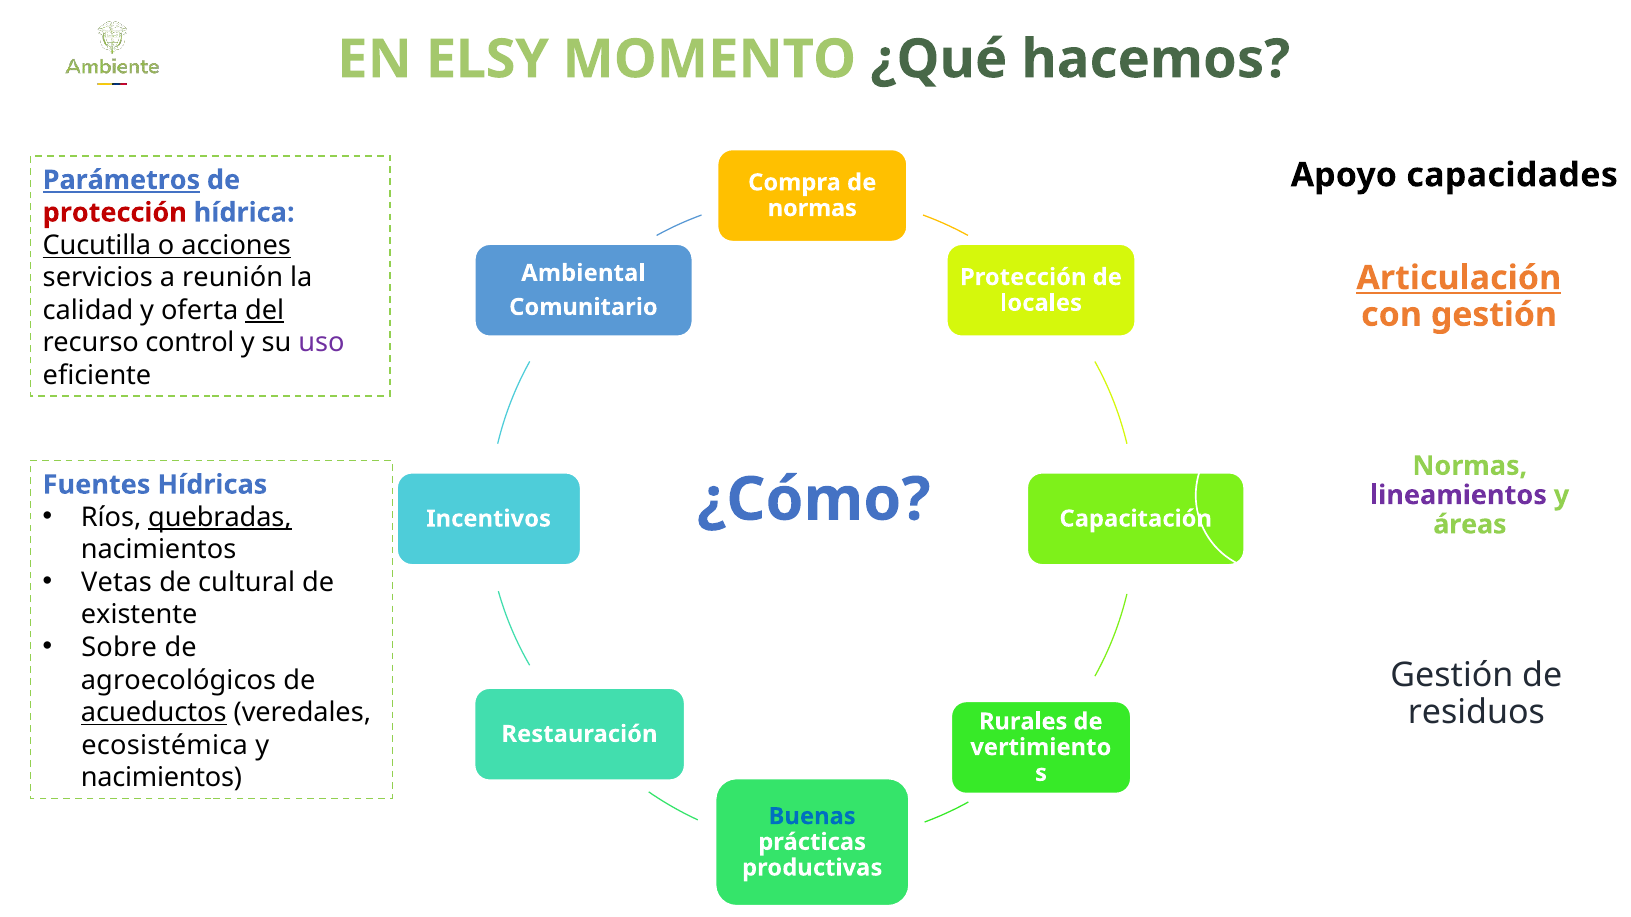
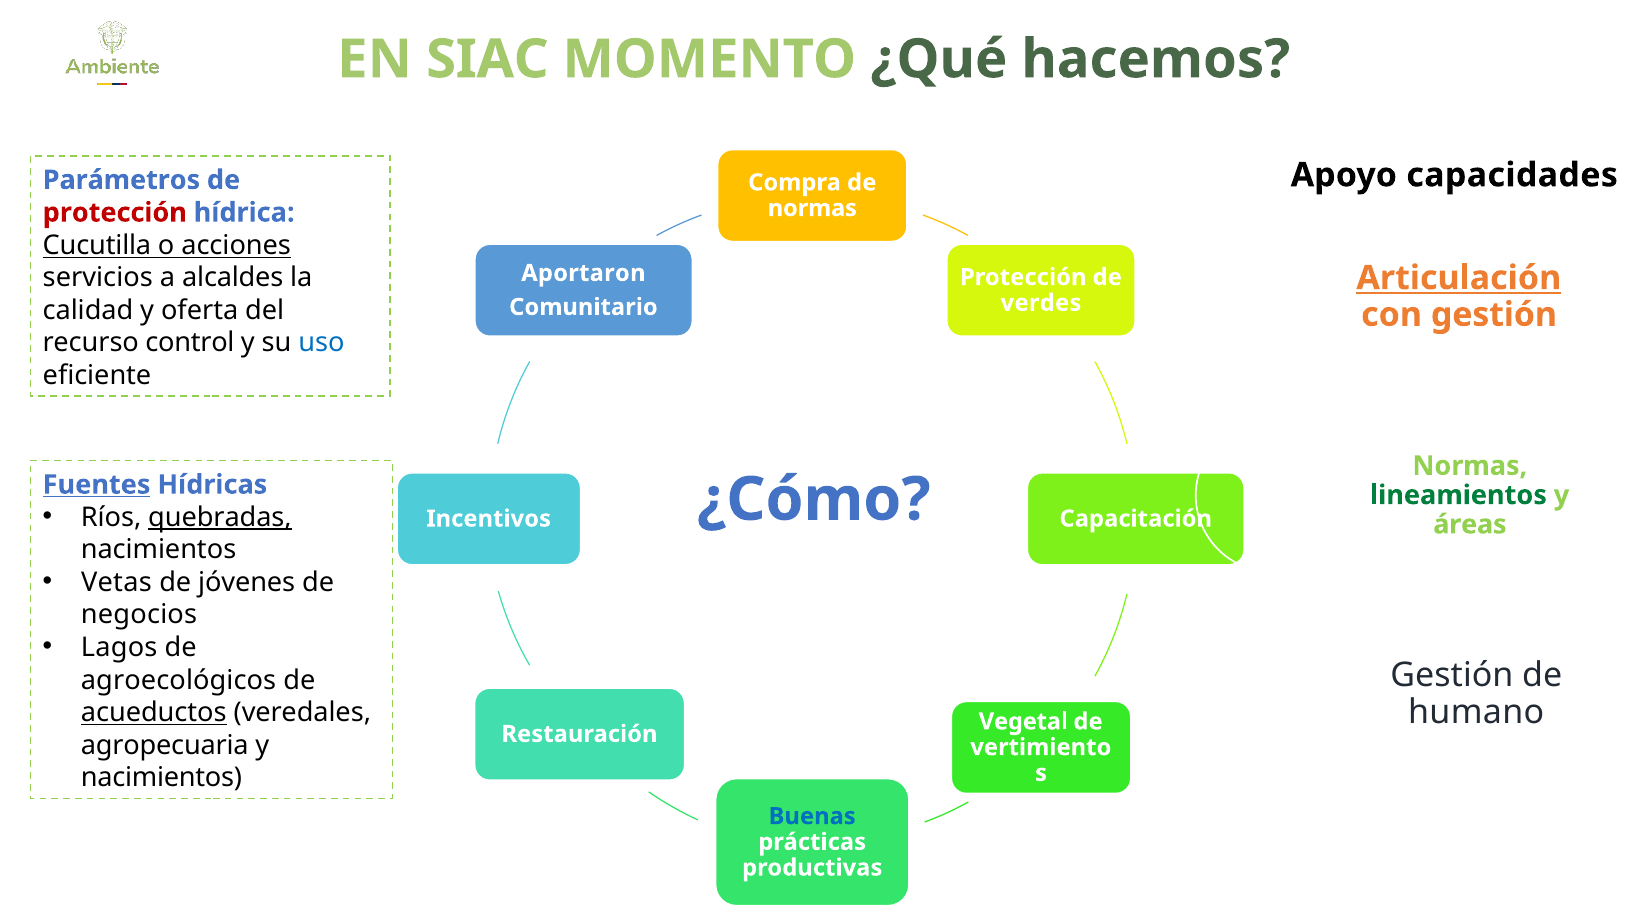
ELSY: ELSY -> SIAC (487, 59)
Parámetros underline: present -> none (121, 180)
Ambiental: Ambiental -> Aportaron (583, 273)
reunión: reunión -> alcaldes (233, 278)
locales: locales -> verdes (1041, 303)
del underline: present -> none (265, 311)
uso colour: purple -> blue (321, 343)
Fuentes underline: none -> present (97, 485)
lineamientos colour: purple -> green (1459, 495)
cultural: cultural -> jóvenes (247, 583)
existente: existente -> negocios (139, 615)
Sobre: Sobre -> Lagos (119, 648)
residuos: residuos -> humano (1476, 713)
Rurales: Rurales -> Vegetal (1023, 722)
ecosistémica: ecosistémica -> agropecuaria (165, 746)
